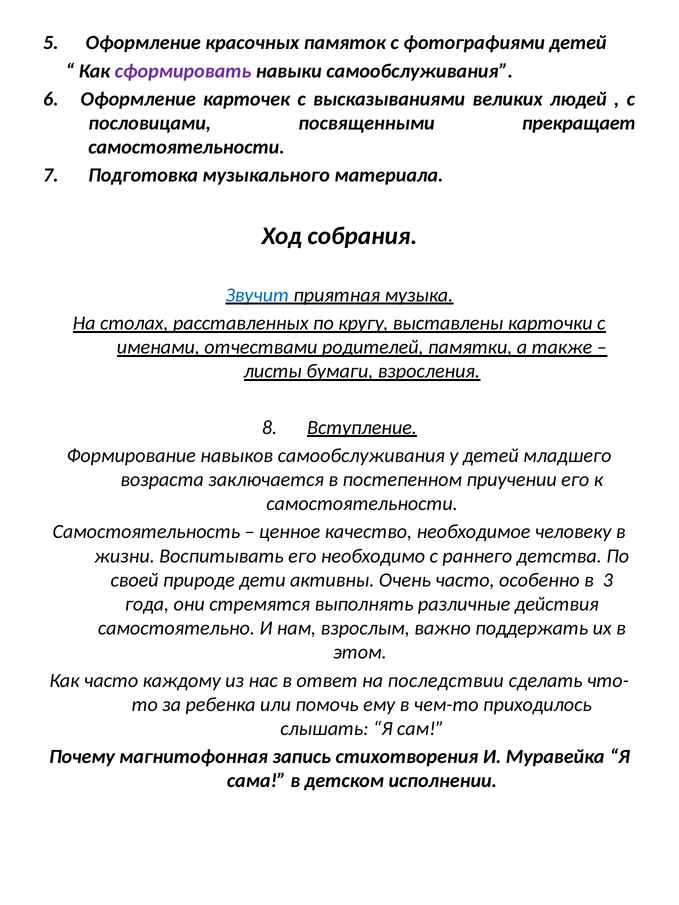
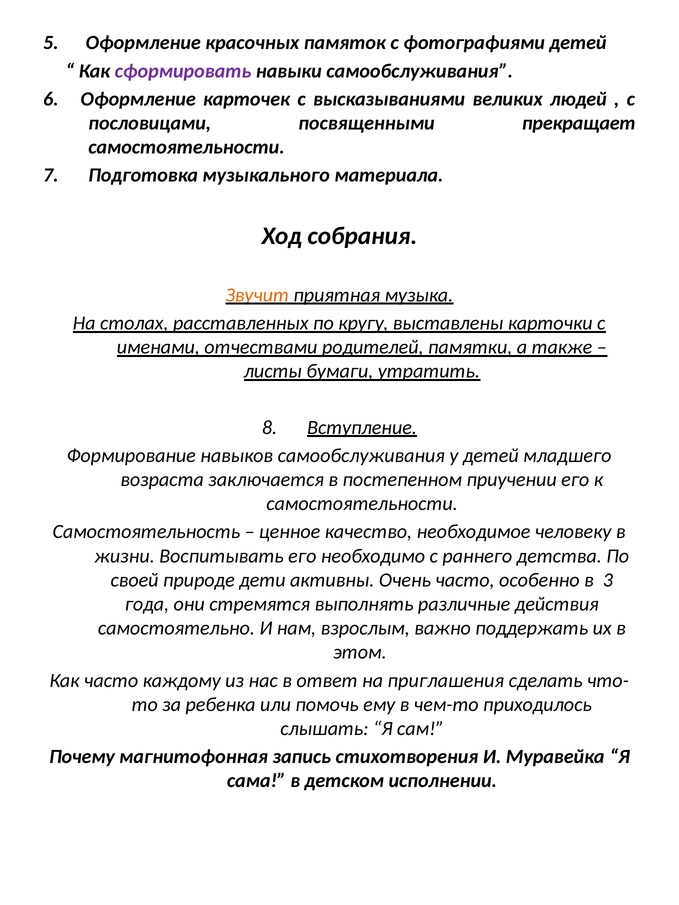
Звучит colour: blue -> orange (257, 295)
взросления: взросления -> утратить (429, 371)
последствии: последствии -> приглашения (446, 681)
